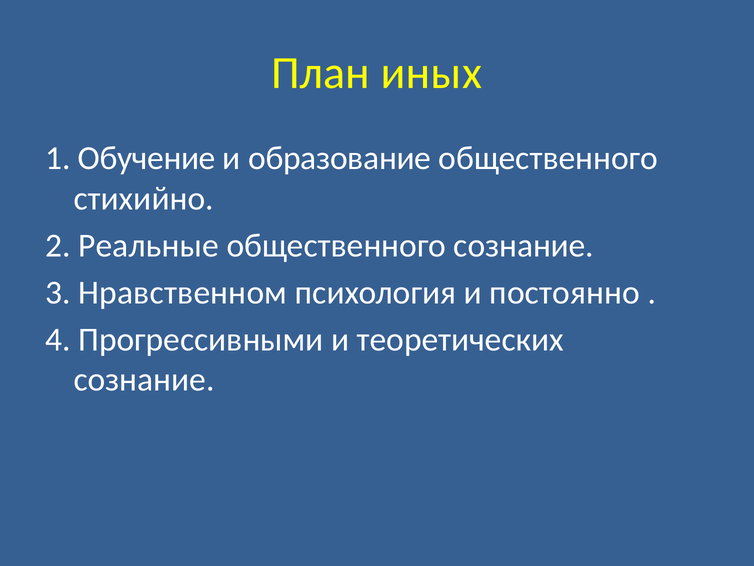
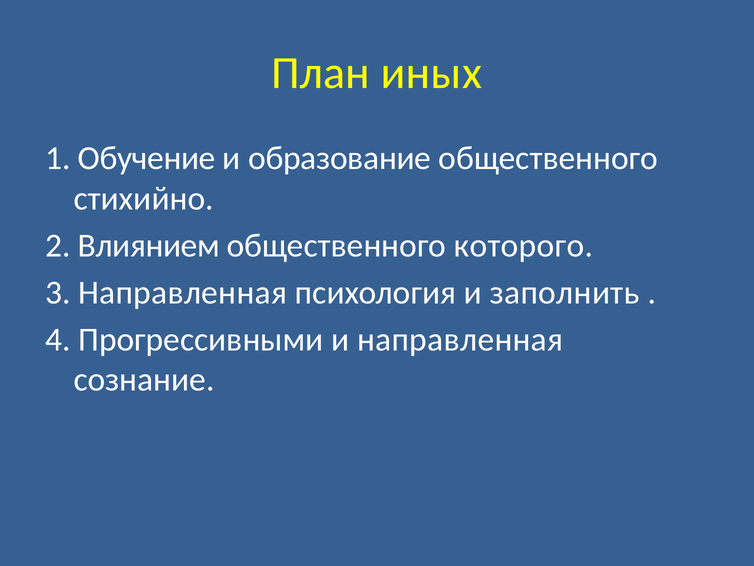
Реальные: Реальные -> Влиянием (149, 245)
общественного сознание: сознание -> которого (523, 245)
3 Нравственном: Нравственном -> Направленная (183, 292)
постоянно: постоянно -> заполнить (565, 292)
и теоретических: теоретических -> направленная (460, 339)
